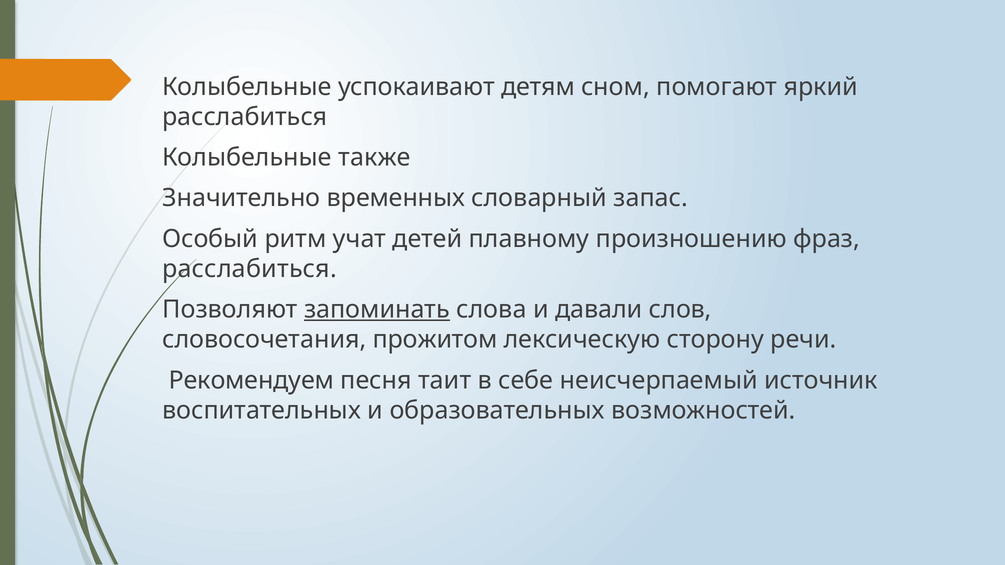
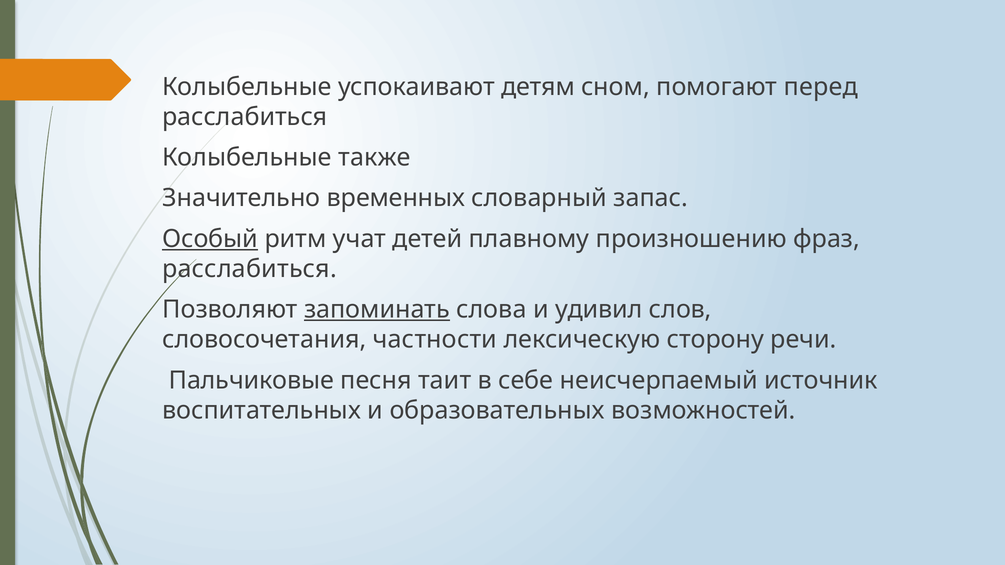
яркий: яркий -> перед (821, 87)
Особый underline: none -> present (210, 239)
давали: давали -> удивил (599, 310)
прожитом: прожитом -> частности (435, 340)
Рекомендуем: Рекомендуем -> Пальчиковые (251, 380)
